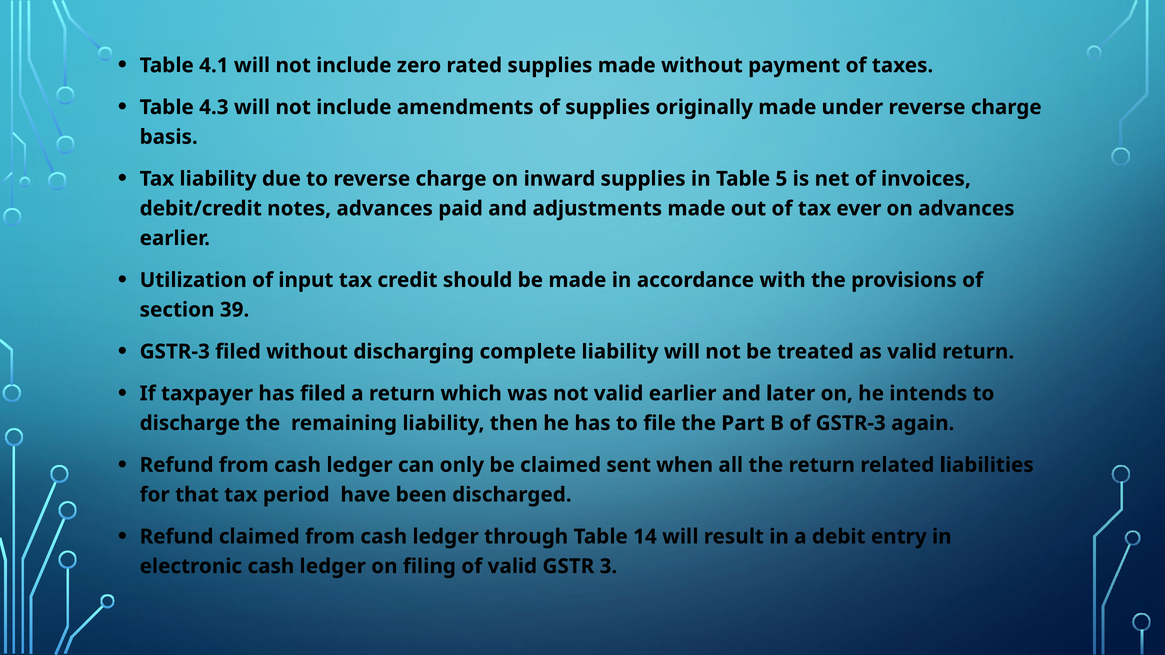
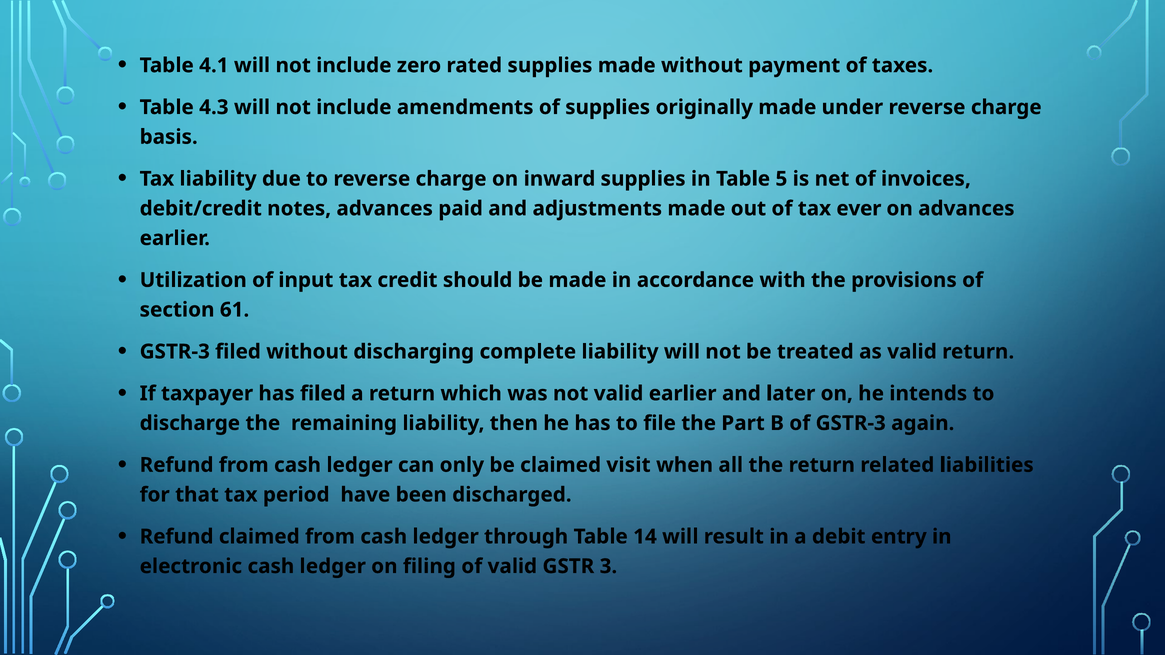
39: 39 -> 61 (235, 310)
sent: sent -> visit (629, 465)
